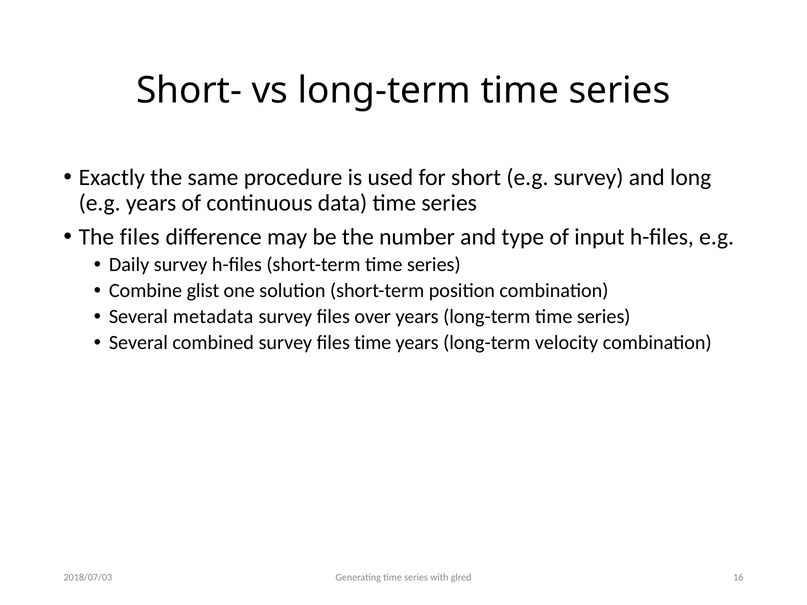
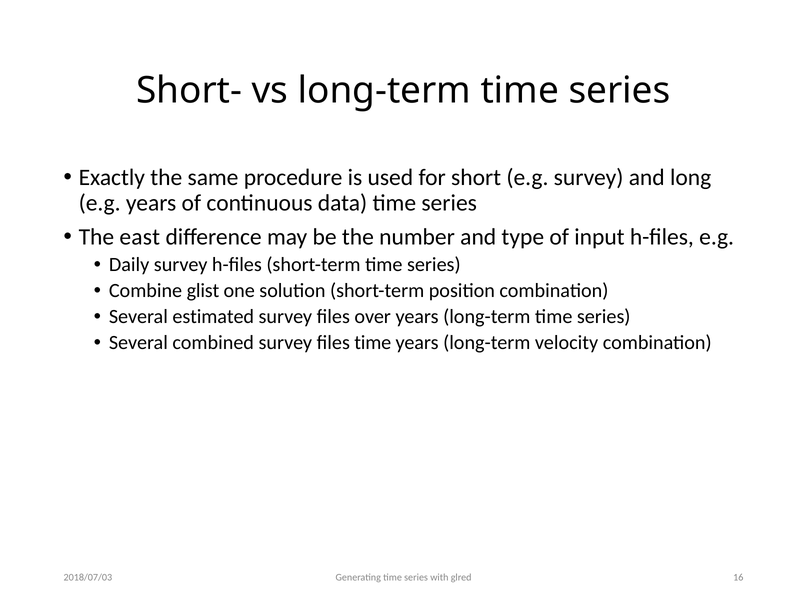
The files: files -> east (140, 237)
metadata: metadata -> estimated (213, 317)
